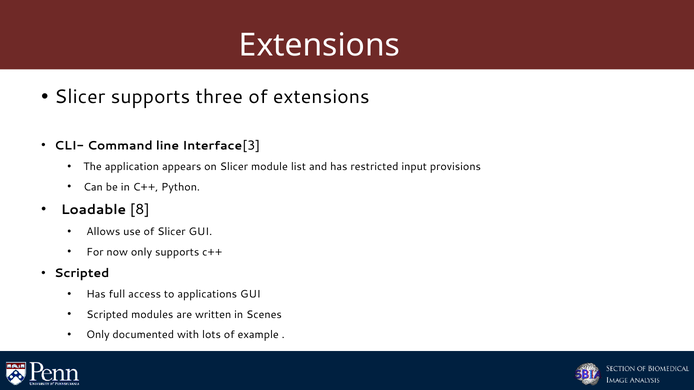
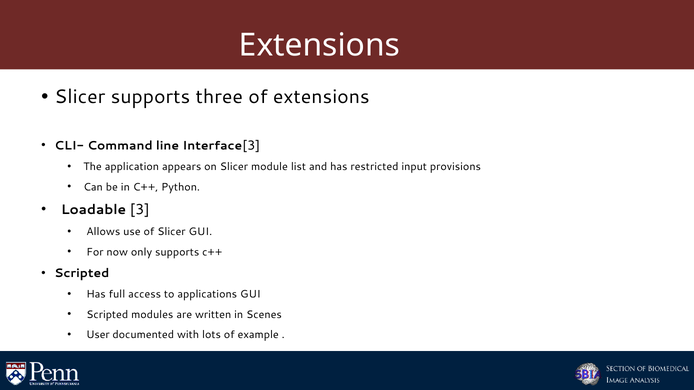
8: 8 -> 3 (140, 210)
Only: Only -> User (98, 335)
